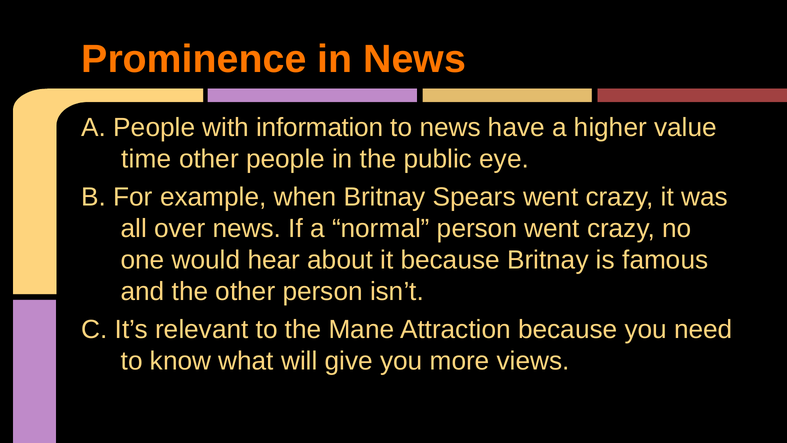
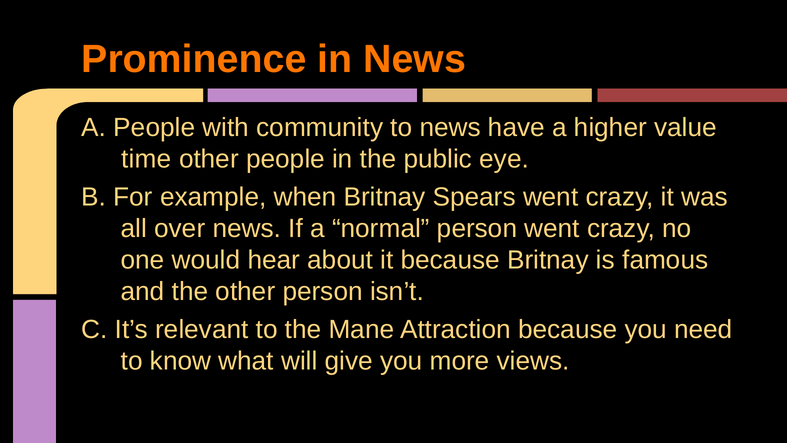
information: information -> community (320, 127)
